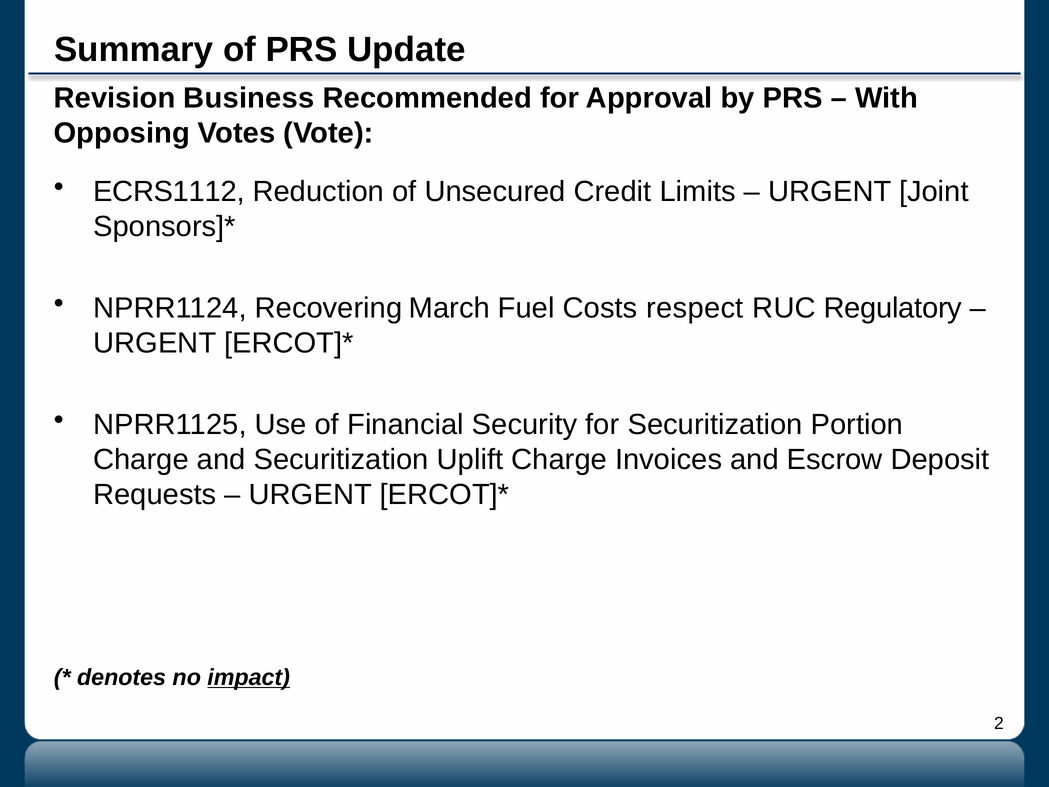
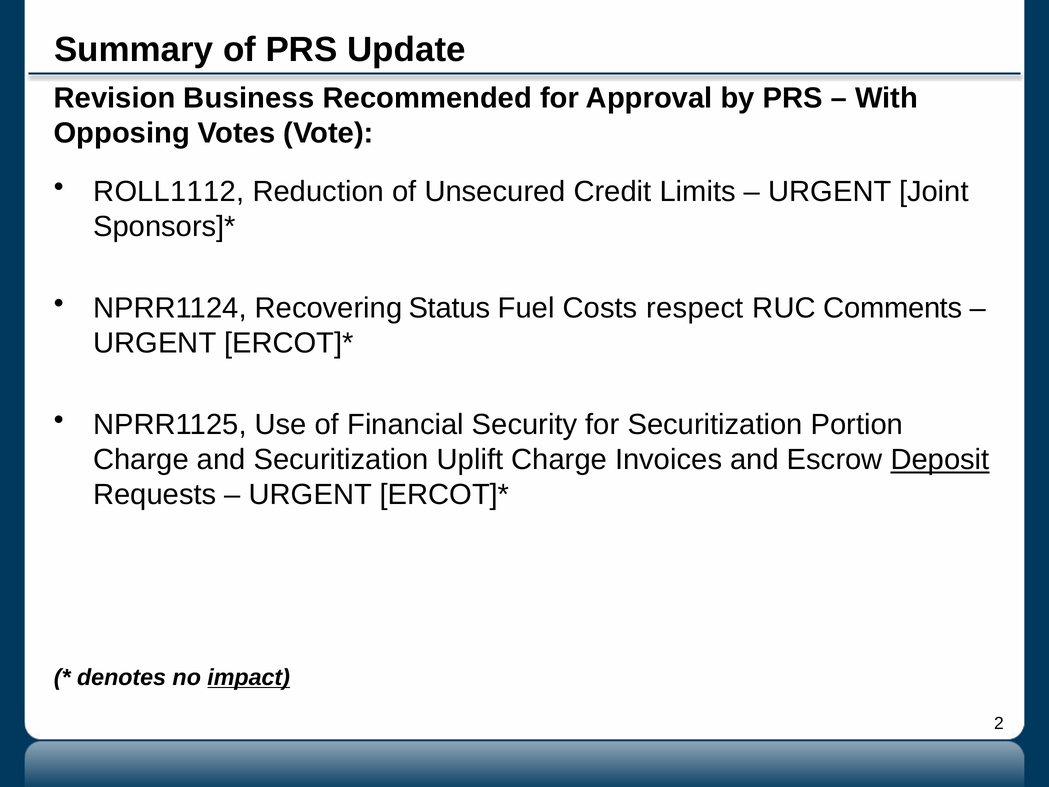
ECRS1112: ECRS1112 -> ROLL1112 (169, 192)
March: March -> Status (449, 308)
Regulatory: Regulatory -> Comments (893, 308)
Deposit underline: none -> present (940, 460)
